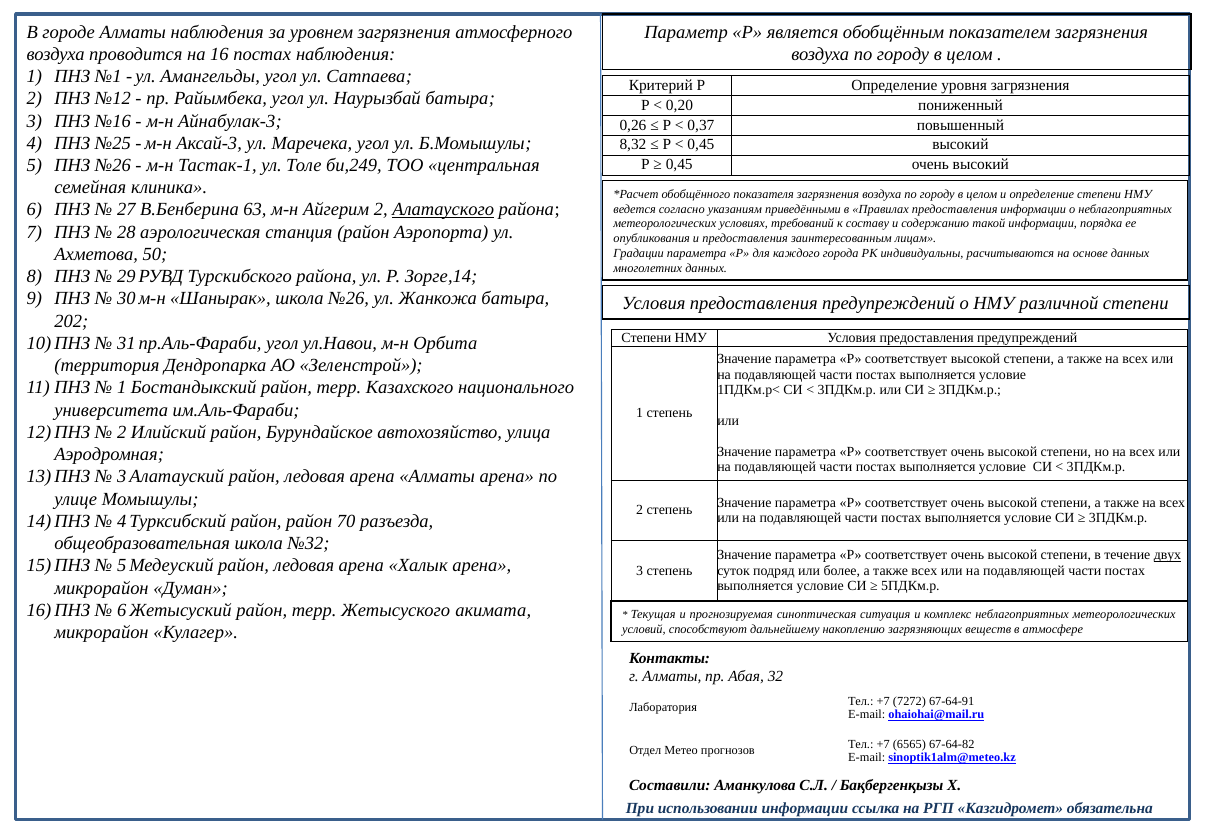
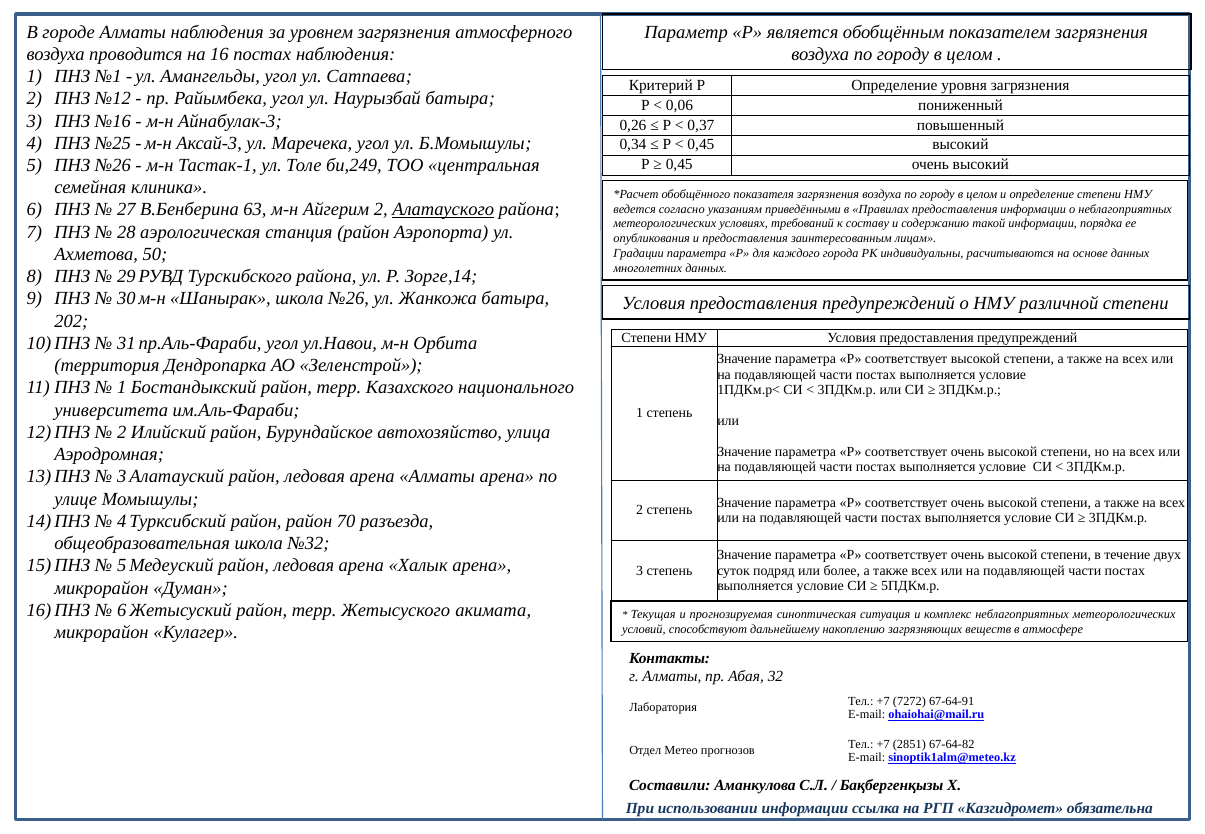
0,20: 0,20 -> 0,06 (679, 105)
8,32: 8,32 -> 0,34 (633, 145)
двух underline: present -> none (1168, 555)
6565: 6565 -> 2851 (909, 744)
